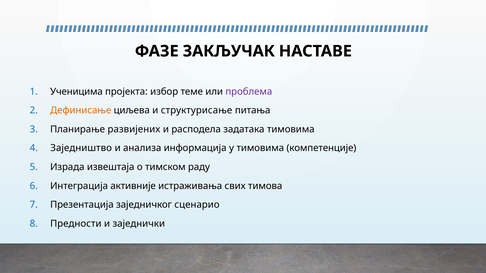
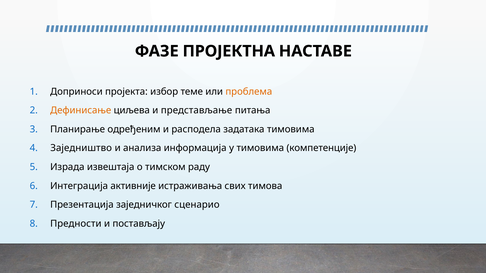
ЗАКЉУЧАК: ЗАКЉУЧАК -> ПРОЈЕКТНА (229, 51)
Ученицима: Ученицима -> Доприноси (76, 92)
проблема colour: purple -> orange (249, 92)
структурисање: структурисање -> представљање (197, 111)
развијених: развијених -> одређеним (134, 129)
заједнички: заједнички -> постављају (139, 224)
